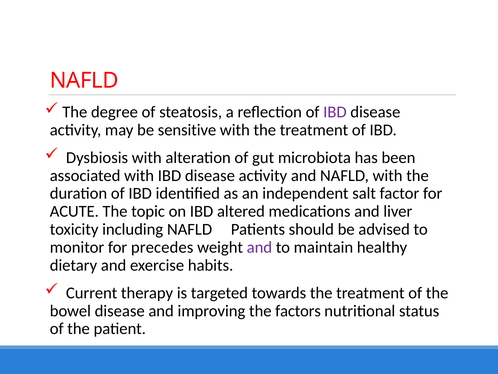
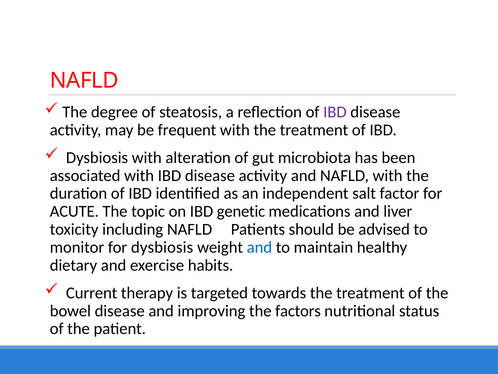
sensitive: sensitive -> frequent (187, 130)
altered: altered -> genetic (241, 211)
for precedes: precedes -> dysbiosis (162, 247)
and colour: purple -> blue (259, 247)
